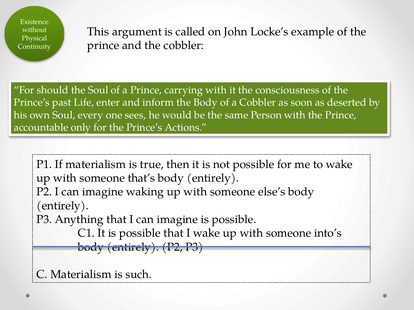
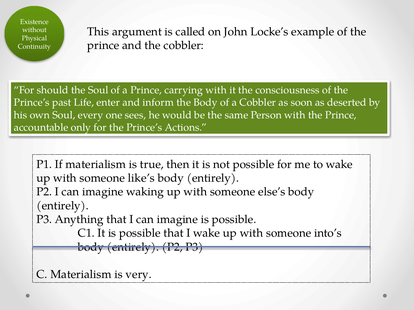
that’s: that’s -> like’s (141, 178)
such: such -> very (139, 275)
